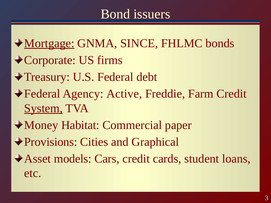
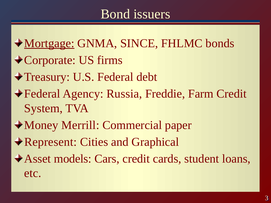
Active: Active -> Russia (124, 94)
System underline: present -> none (43, 108)
Habitat: Habitat -> Merrill (80, 125)
Provisions: Provisions -> Represent (51, 142)
